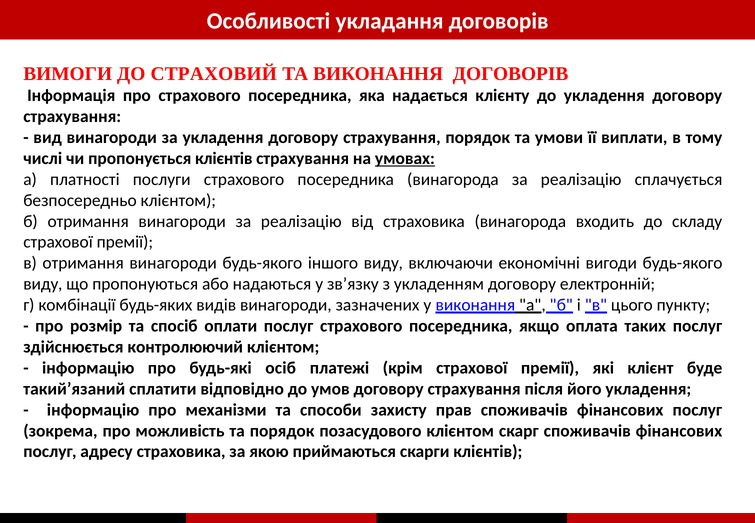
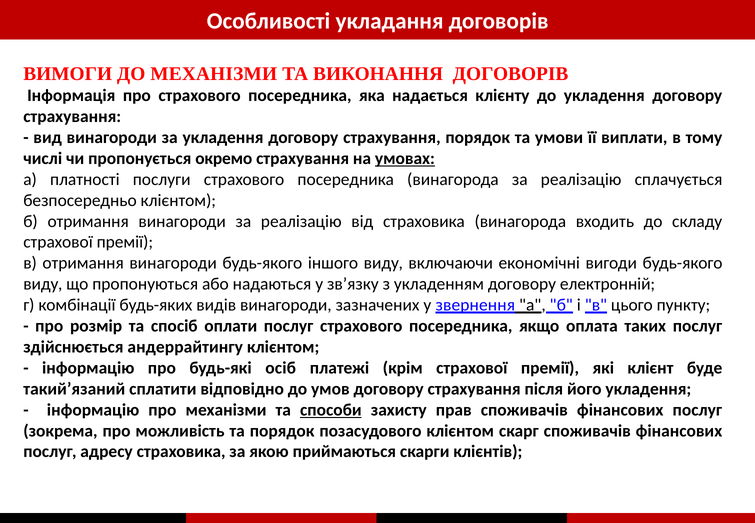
ДО СТРАХОВИЙ: СТРАХОВИЙ -> МЕХАНІЗМИ (214, 74)
пропонується клієнтів: клієнтів -> окремо (224, 158)
у виконання: виконання -> звернення (475, 305)
контролюючий: контролюючий -> андеррайтингу (185, 347)
способи underline: none -> present (331, 410)
